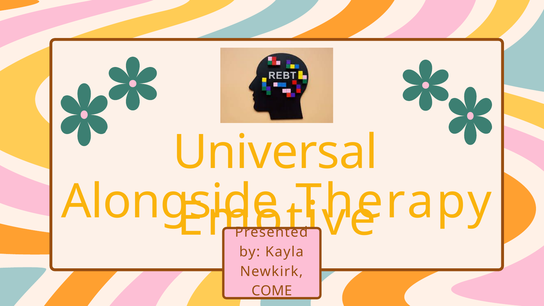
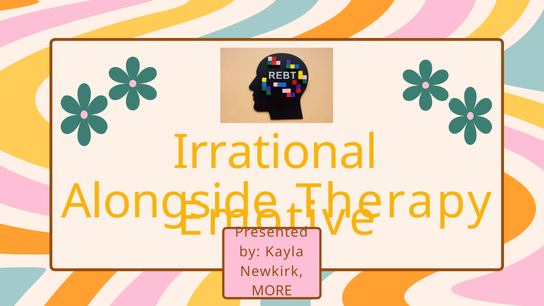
Universal: Universal -> Irrational (275, 152)
COME: COME -> MORE (272, 291)
